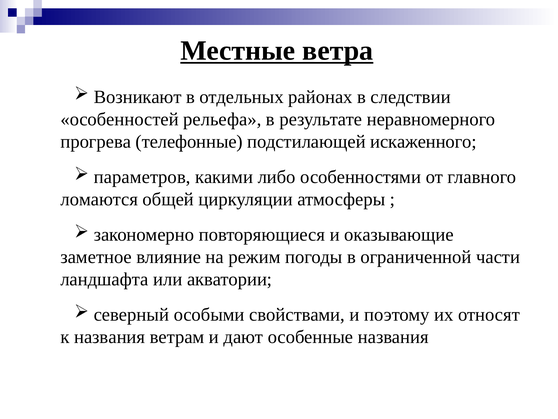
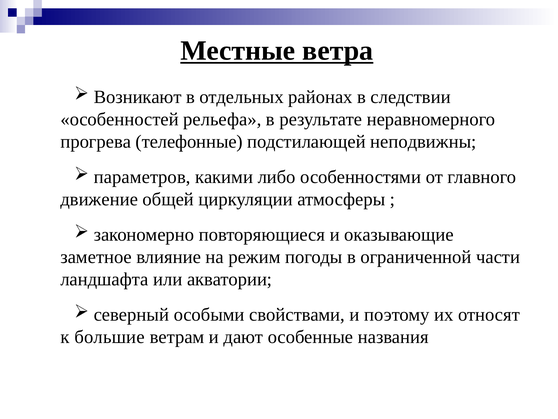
искаженного: искаженного -> неподвижны (423, 141)
ломаются: ломаются -> движение (99, 199)
к названия: названия -> большие (110, 337)
